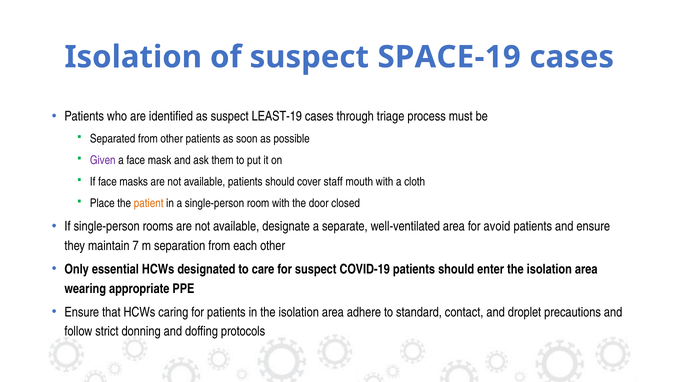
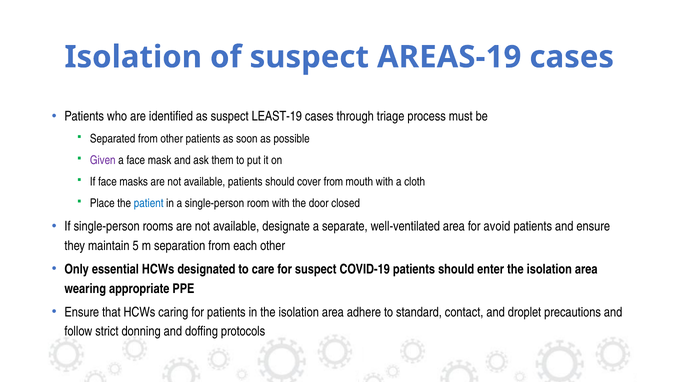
SPACE-19: SPACE-19 -> AREAS-19 (449, 57)
cover staff: staff -> from (333, 182)
patient colour: orange -> blue (149, 203)
7: 7 -> 5 (136, 246)
